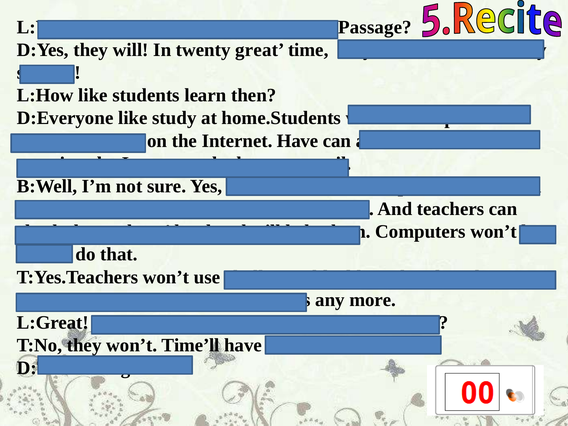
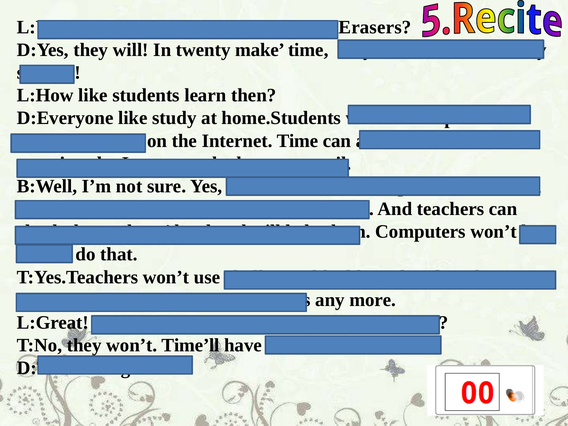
Passage: Passage -> Erasers (375, 27)
twenty great: great -> make (260, 50)
Internet Have: Have -> Time (298, 141)
